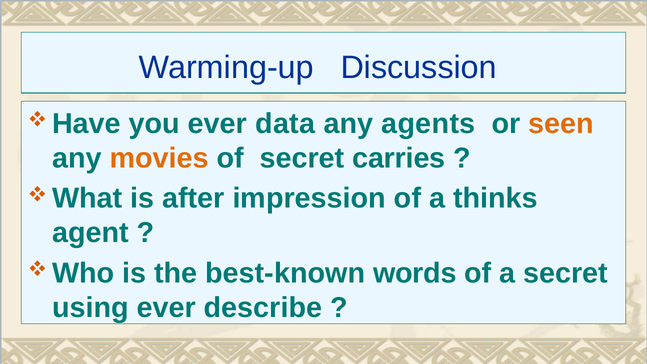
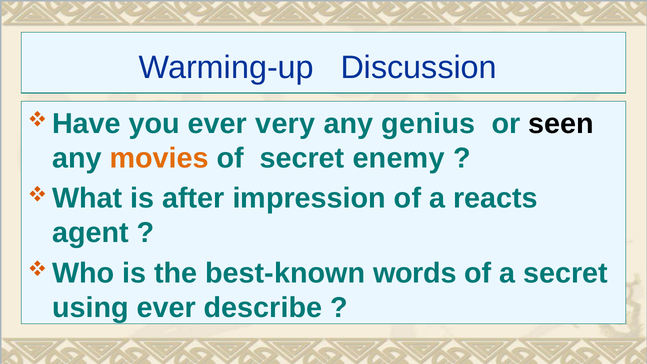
data: data -> very (285, 124)
agents: agents -> genius (428, 124)
seen colour: orange -> black (561, 124)
carries: carries -> enemy (399, 158)
thinks: thinks -> reacts (495, 198)
